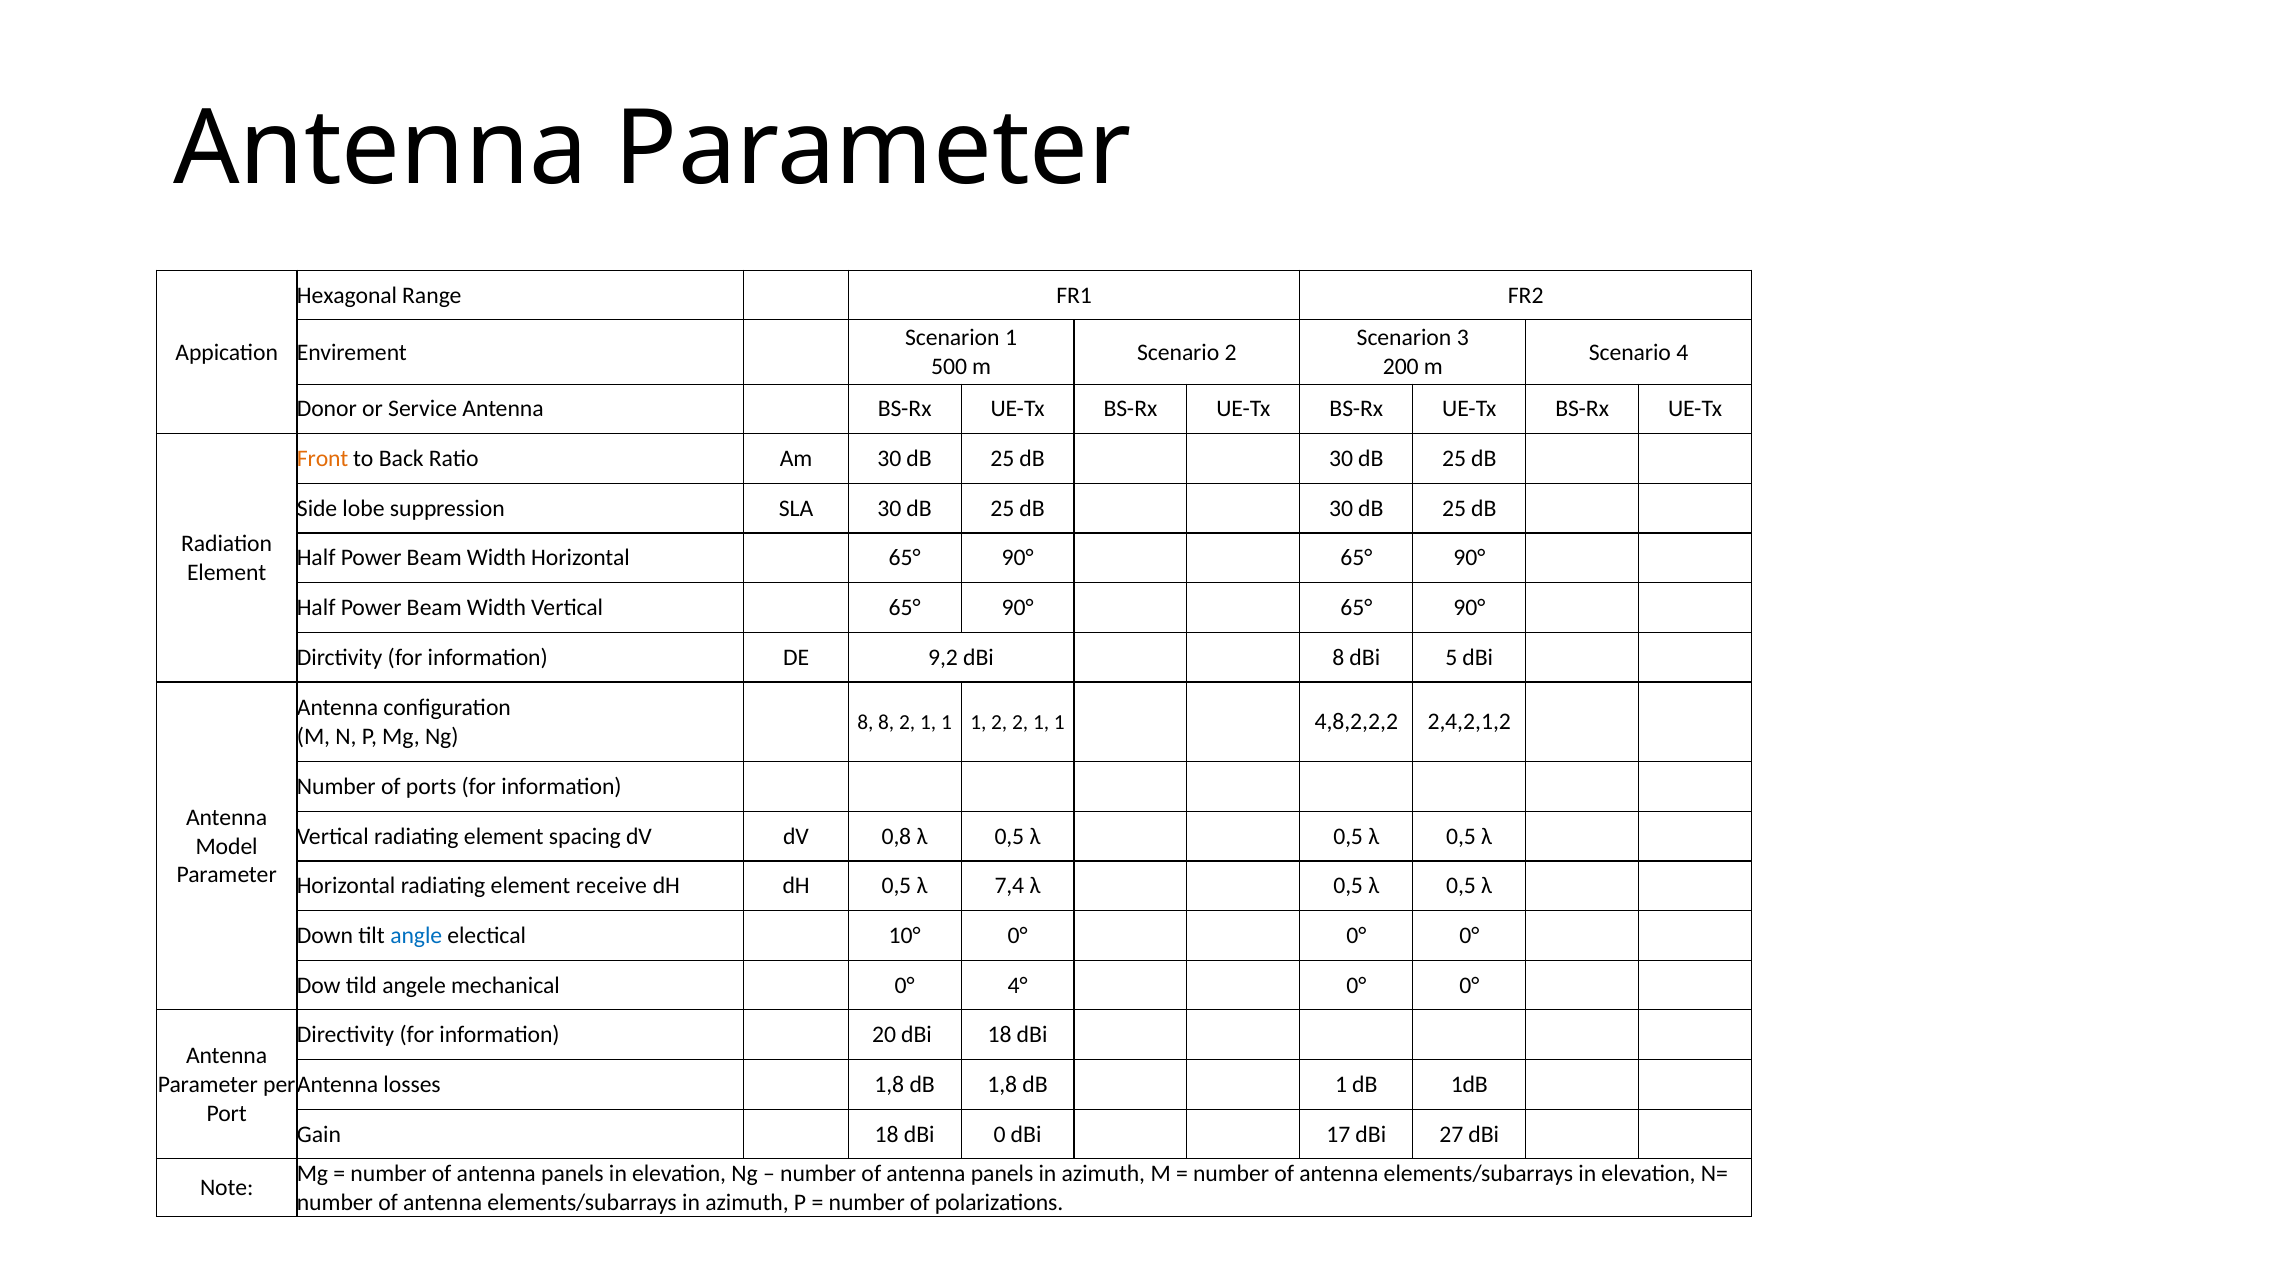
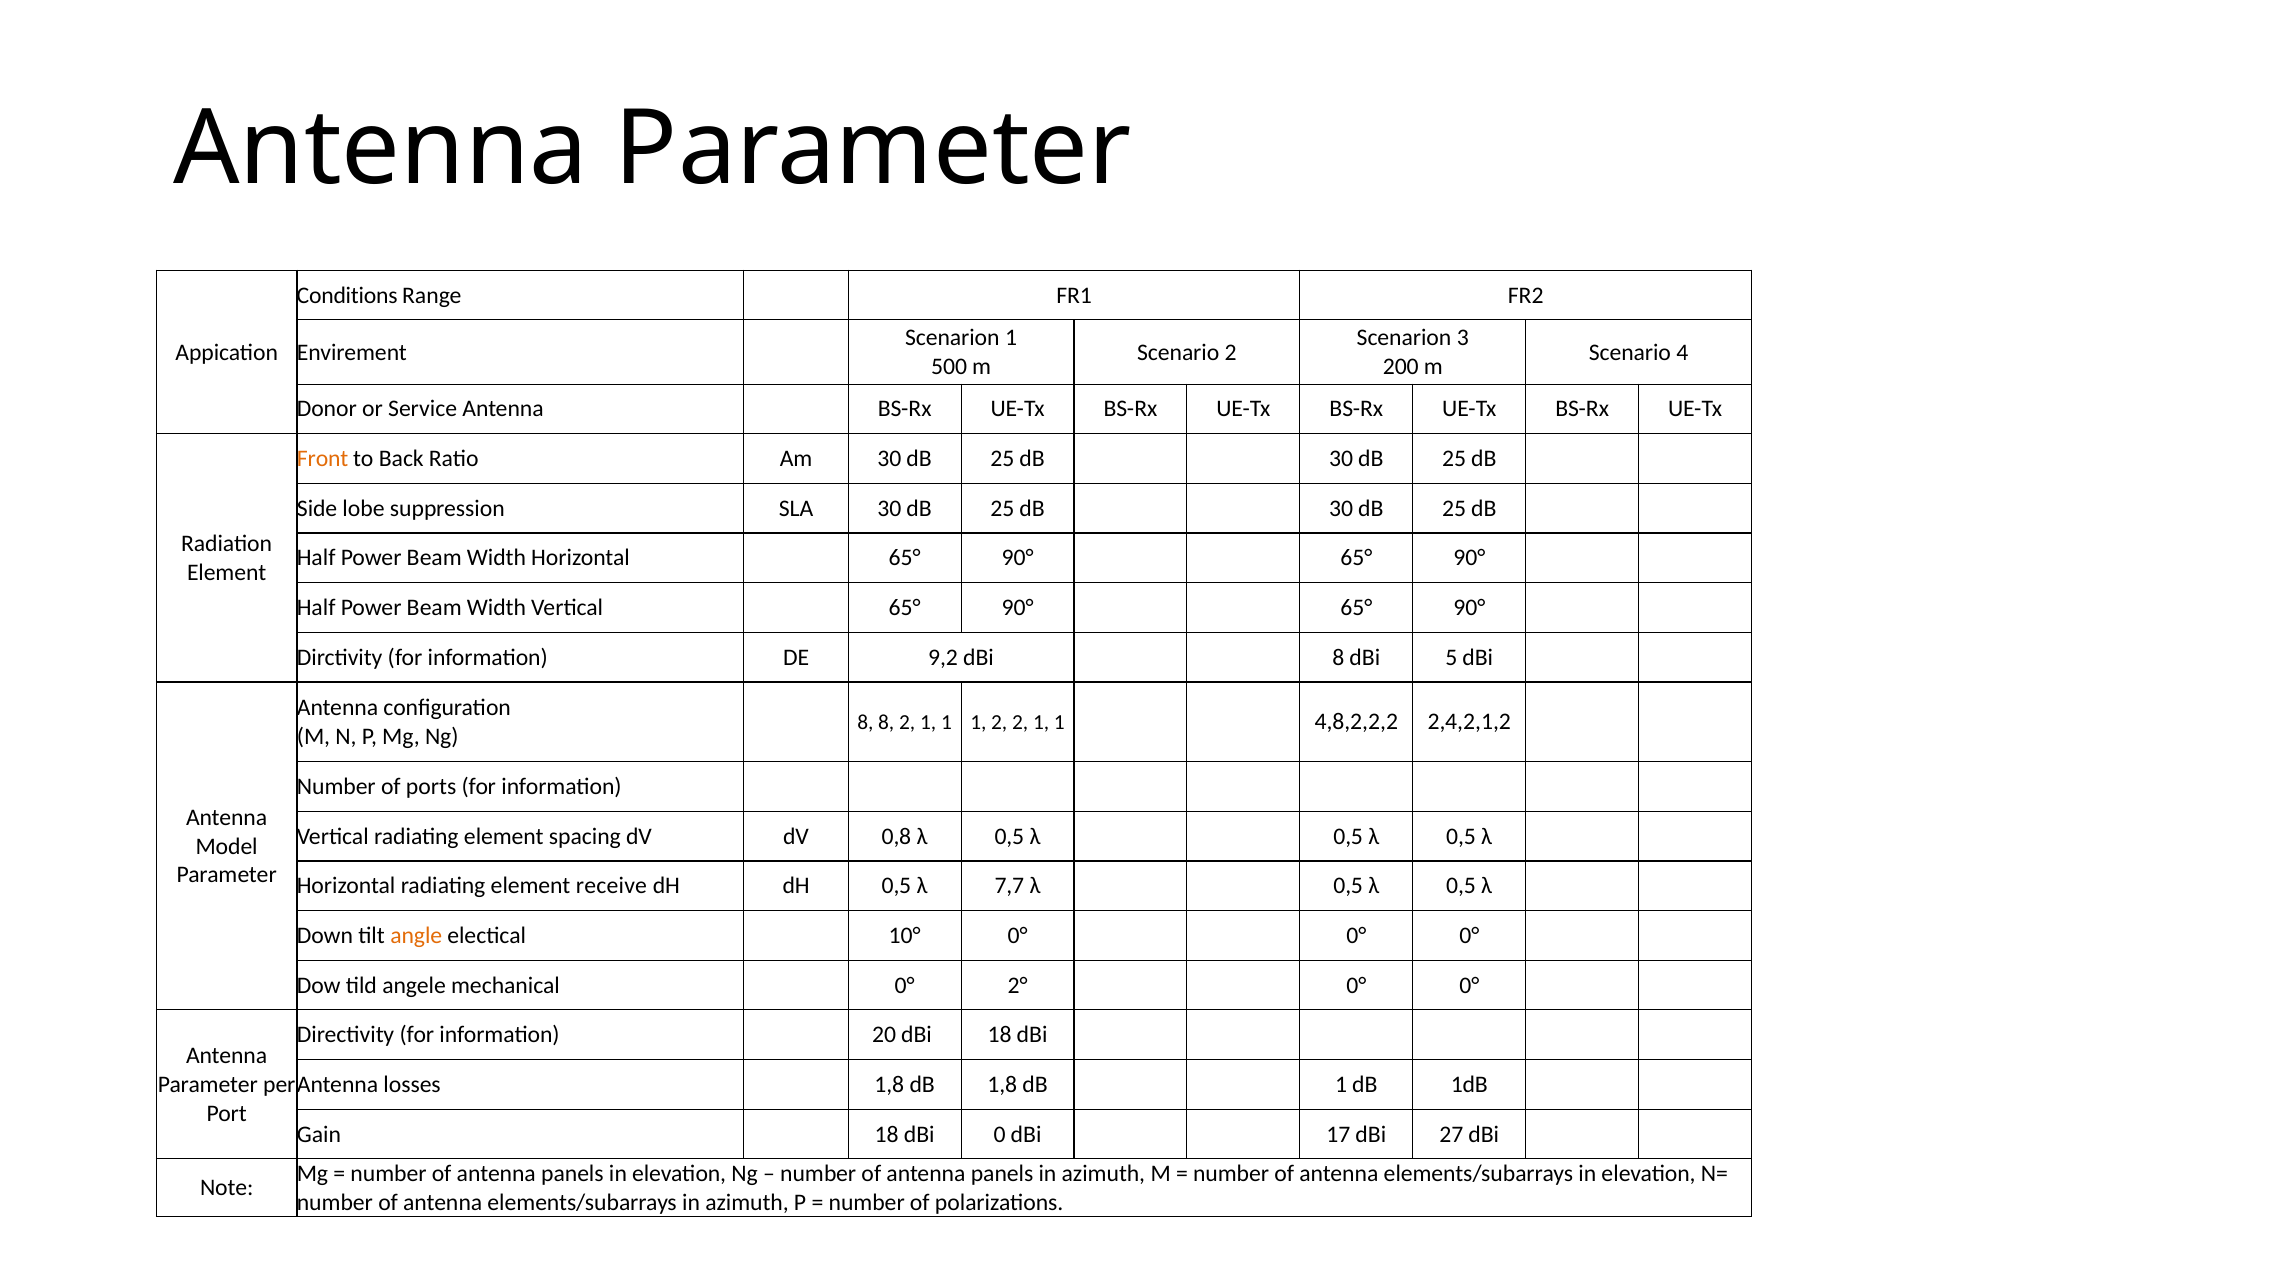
Hexagonal: Hexagonal -> Conditions (347, 295)
7,4: 7,4 -> 7,7 (1009, 886)
angle colour: blue -> orange (416, 935)
4°: 4° -> 2° (1018, 985)
